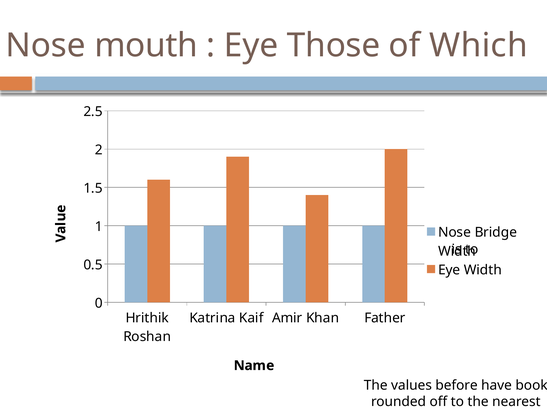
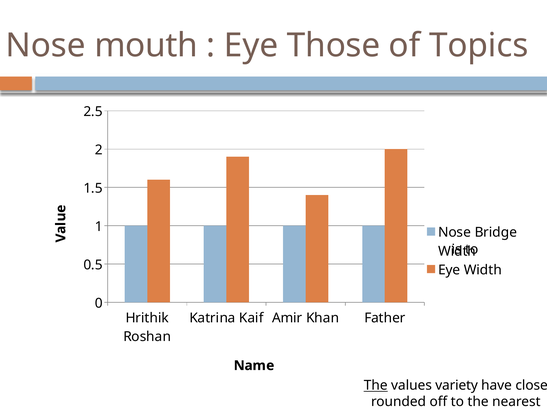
Which: Which -> Topics (479, 46)
The underline: none -> present (376, 386)
before: before -> variety (457, 386)
book: book -> close (532, 386)
